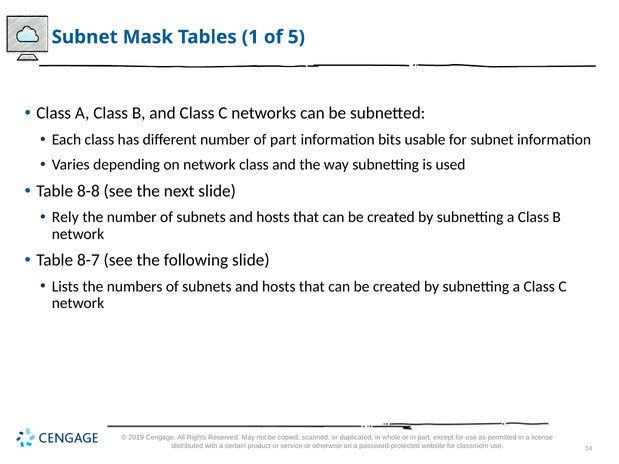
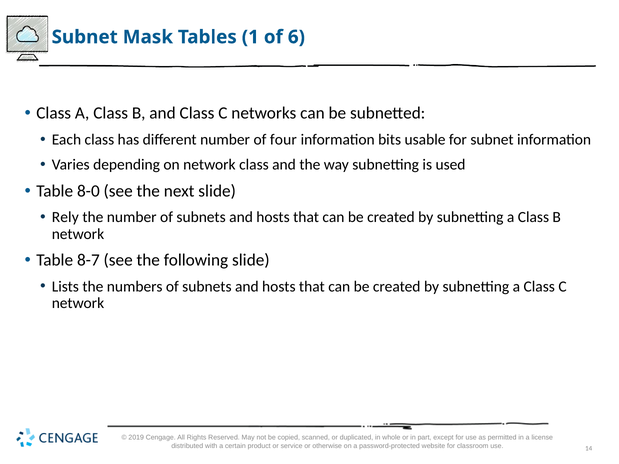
5: 5 -> 6 (296, 37)
of part: part -> four (283, 140)
8-8: 8-8 -> 8-0 (88, 191)
